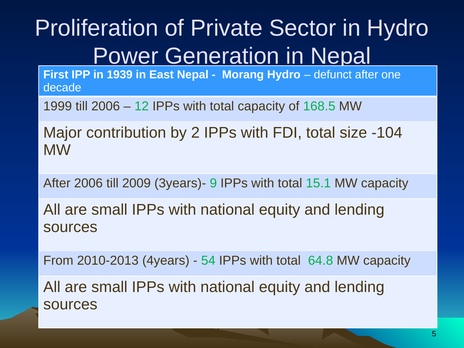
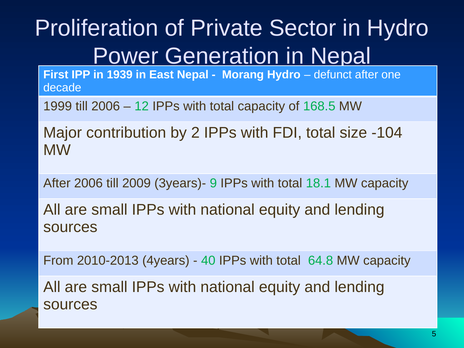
15.1: 15.1 -> 18.1 (318, 183)
54: 54 -> 40 (208, 261)
